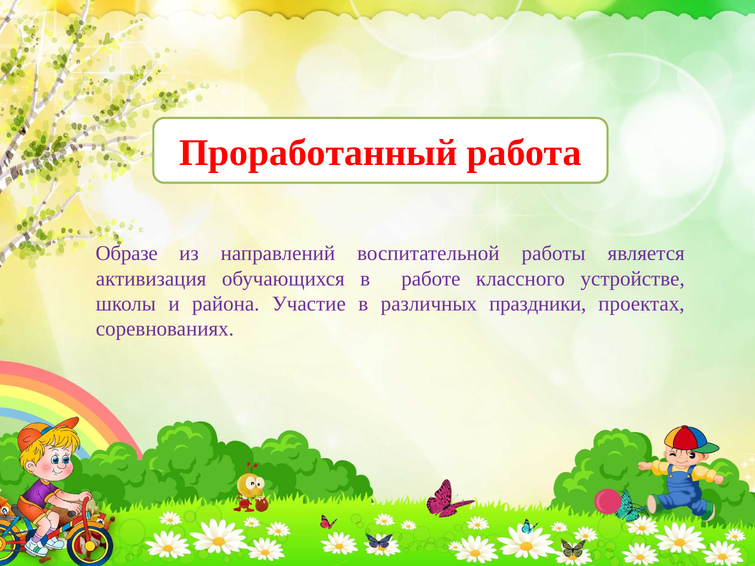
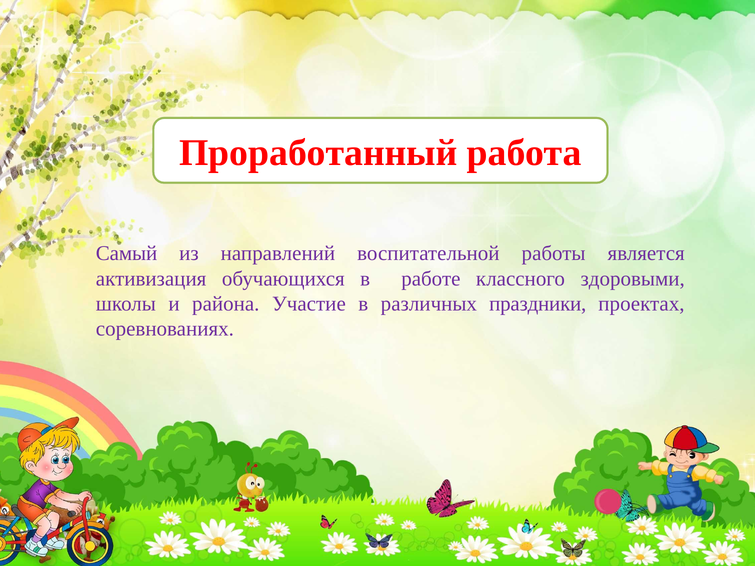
Образе: Образе -> Самый (127, 254)
устройстве: устройстве -> здоровыми (633, 279)
